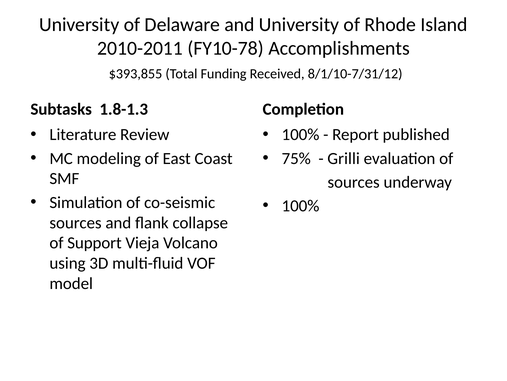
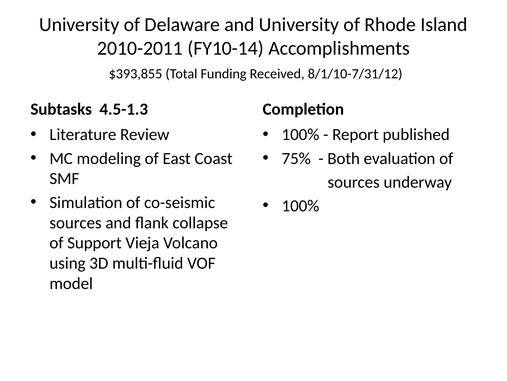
FY10-78: FY10-78 -> FY10-14 (226, 48)
1.8-1.3: 1.8-1.3 -> 4.5-1.3 (124, 109)
Grilli: Grilli -> Both (344, 158)
